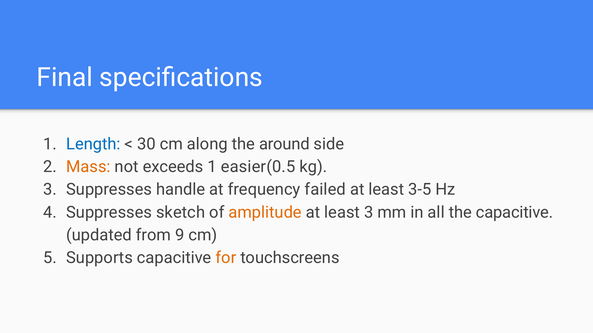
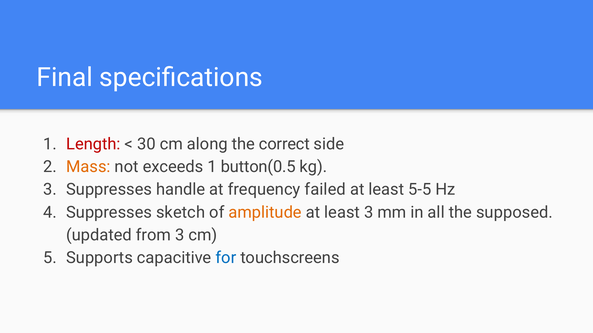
Length colour: blue -> red (93, 144)
around: around -> correct (284, 144)
easier(0.5: easier(0.5 -> button(0.5 (258, 167)
3-5: 3-5 -> 5-5 (420, 190)
the capacitive: capacitive -> supposed (514, 213)
from 9: 9 -> 3 (180, 235)
for colour: orange -> blue (226, 258)
